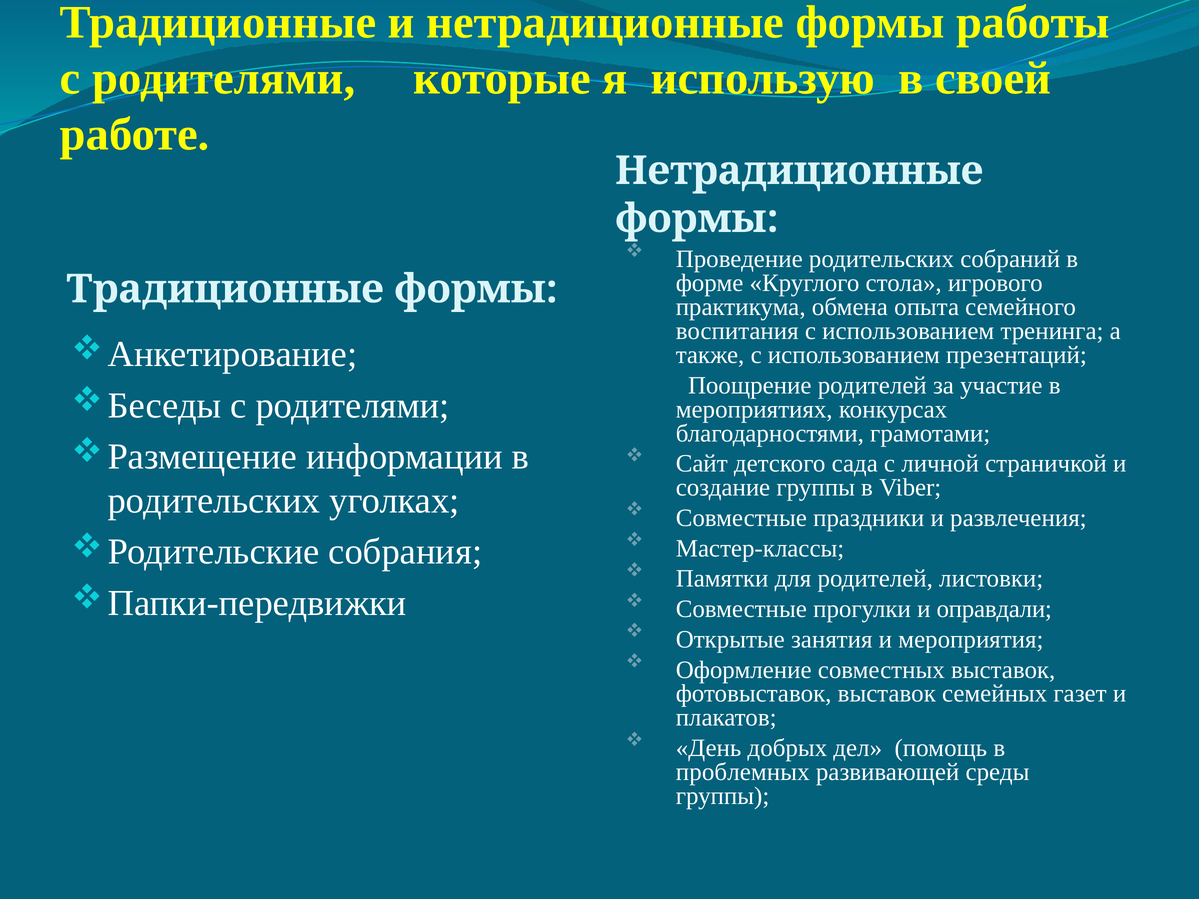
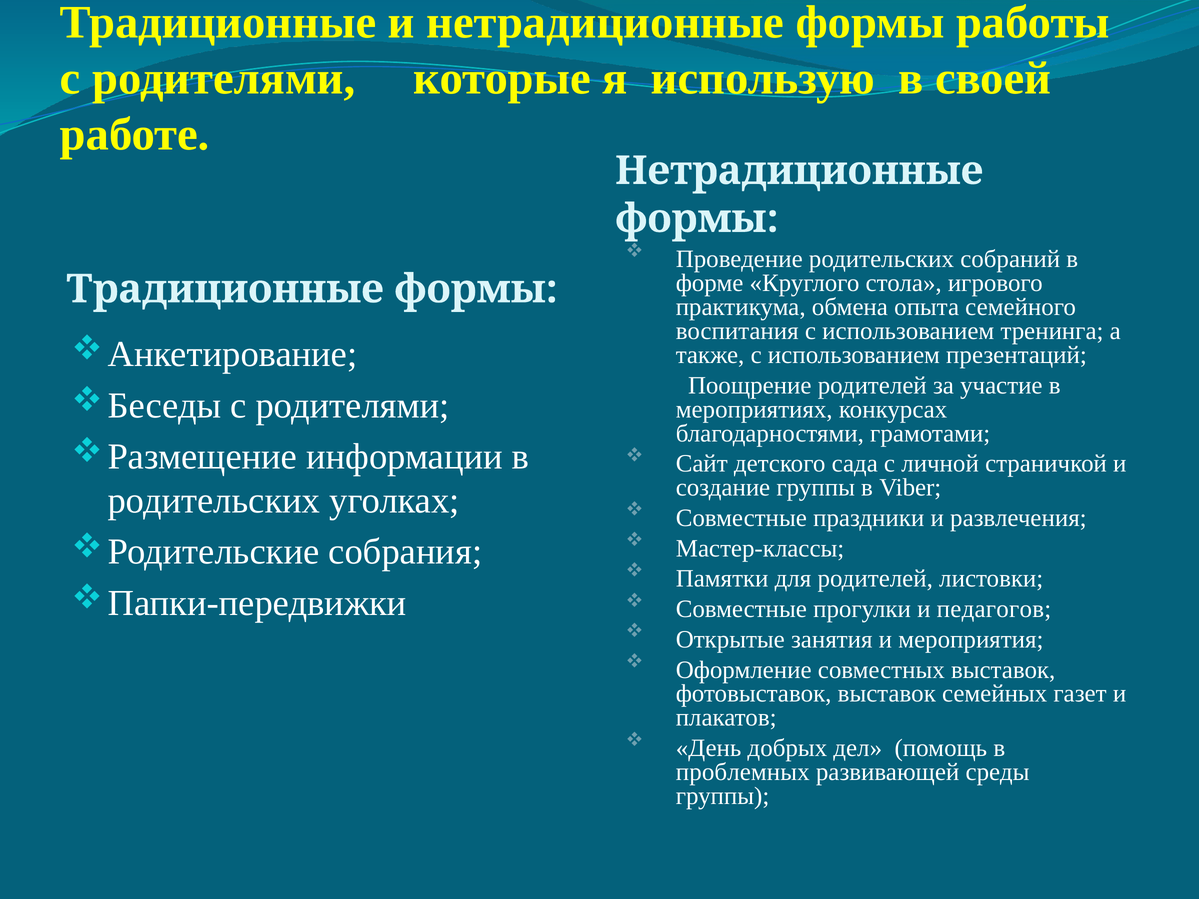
оправдали: оправдали -> педагогов (994, 609)
